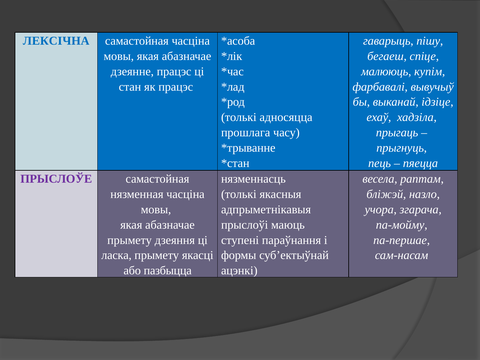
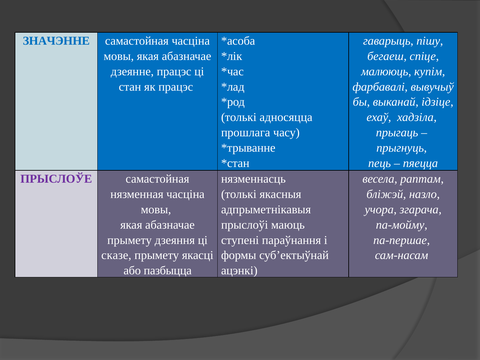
ЛЕКСІЧНА: ЛЕКСІЧНА -> ЗНАЧЭННЕ (56, 41)
ласка: ласка -> сказе (116, 255)
